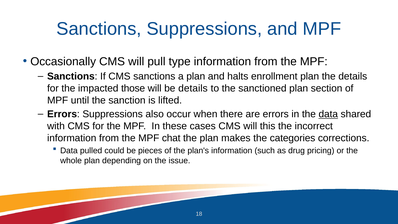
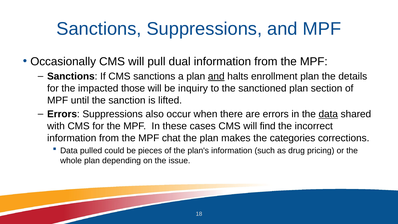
type: type -> dual (180, 61)
and underline: none -> present (216, 76)
be details: details -> inquiry (193, 88)
this: this -> find (268, 126)
